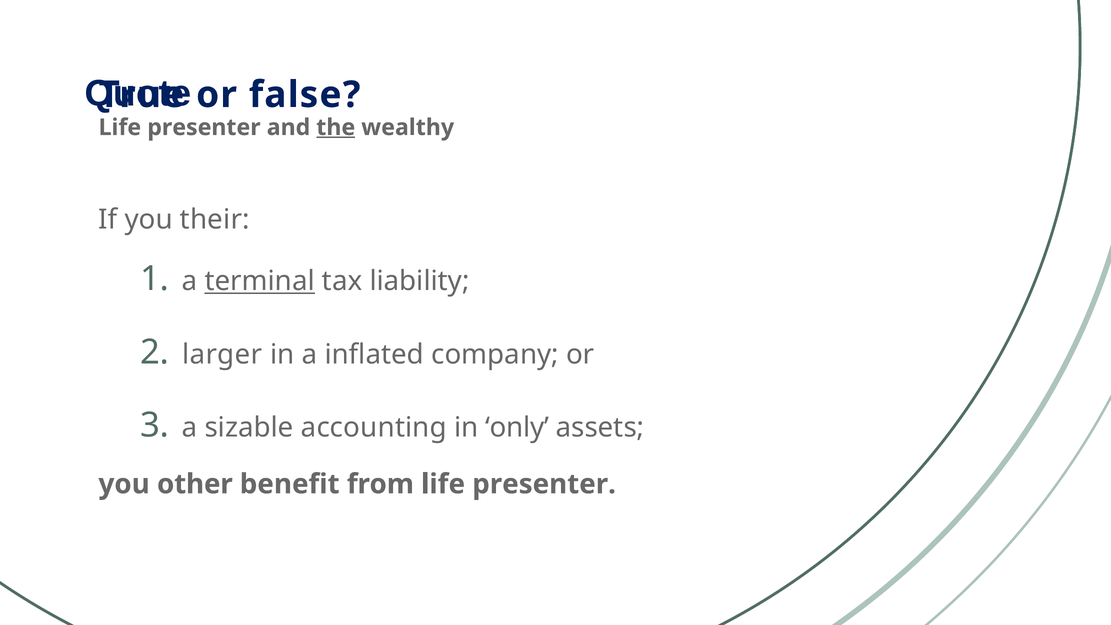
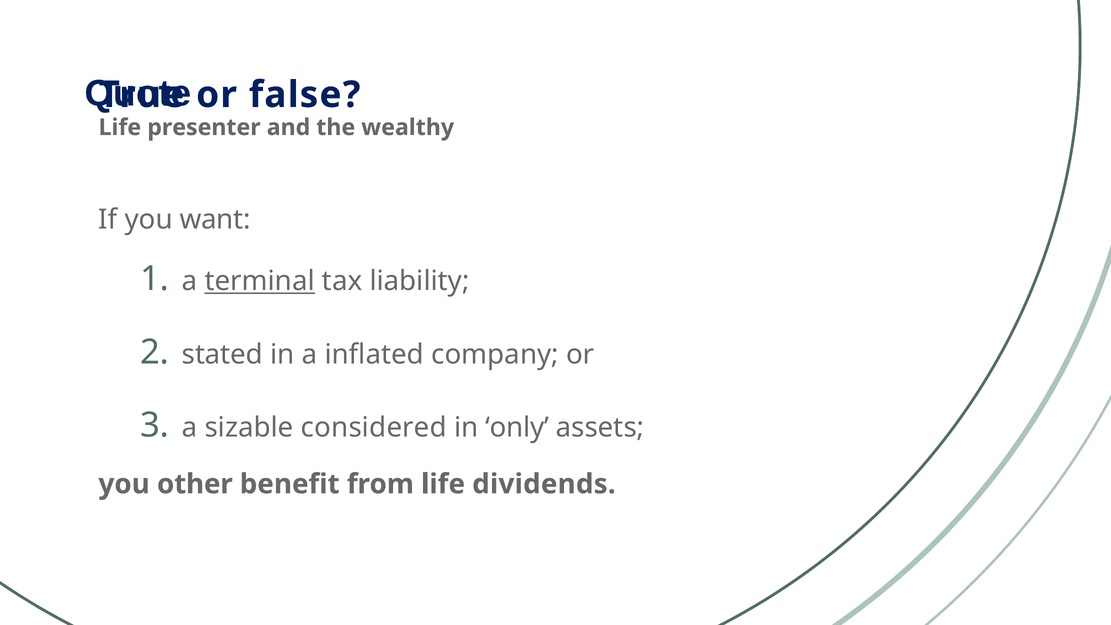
the underline: present -> none (336, 127)
their: their -> want (215, 220)
larger: larger -> stated (222, 354)
accounting: accounting -> considered (374, 428)
from life presenter: presenter -> dividends (544, 484)
